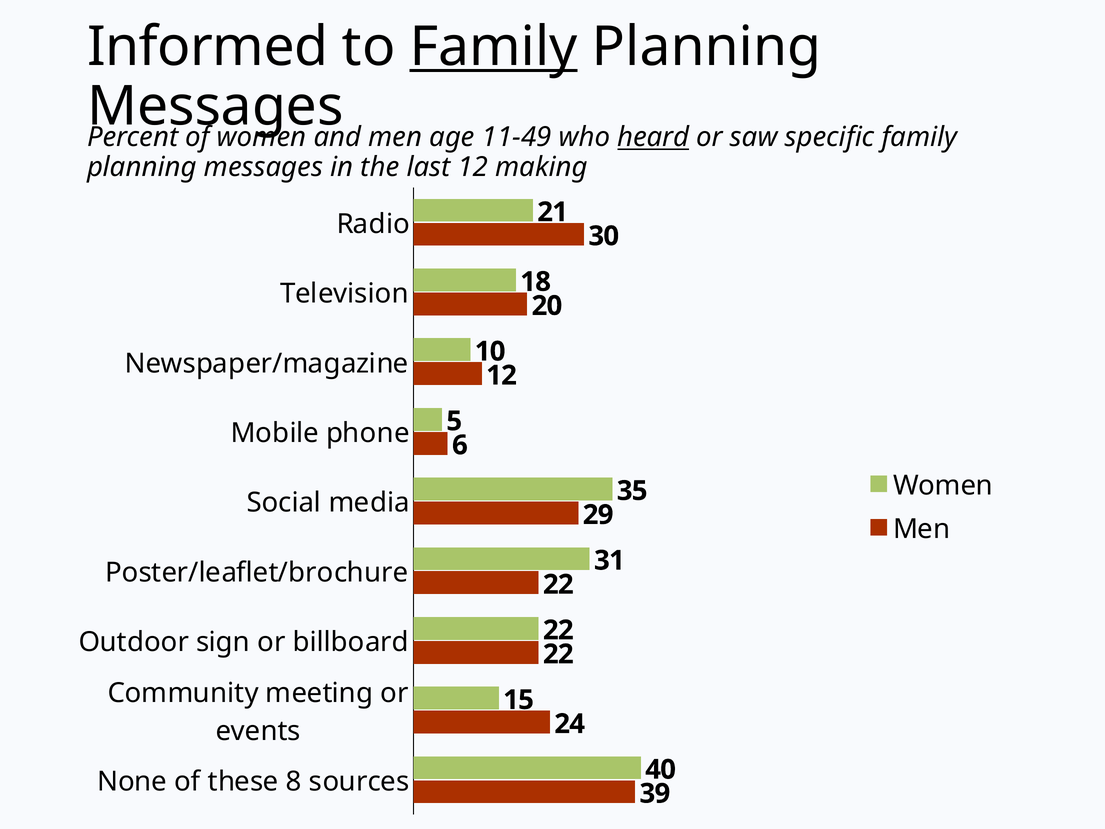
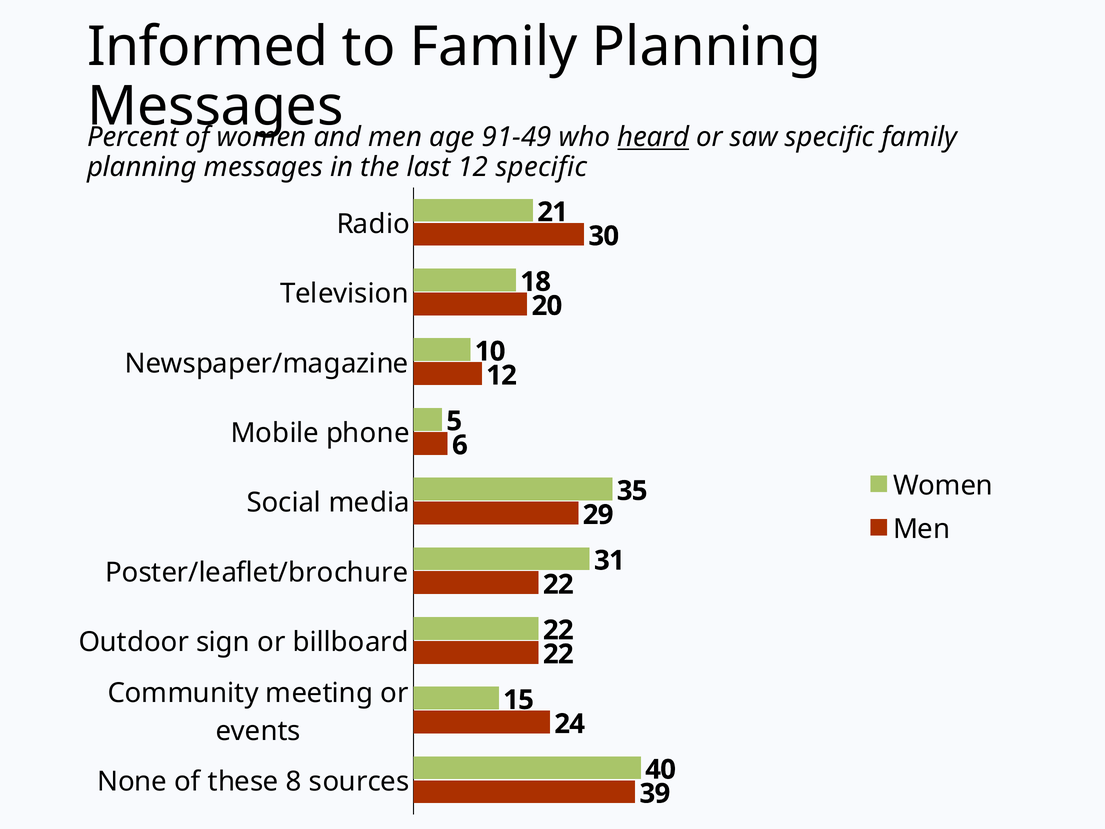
Family underline: present -> none (494, 47)
11-49: 11-49 -> 91-49 (517, 137)
12 making: making -> specific (541, 167)
